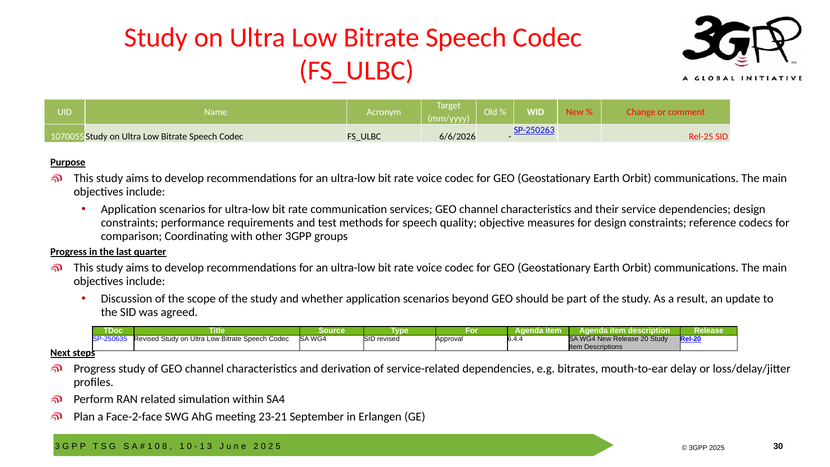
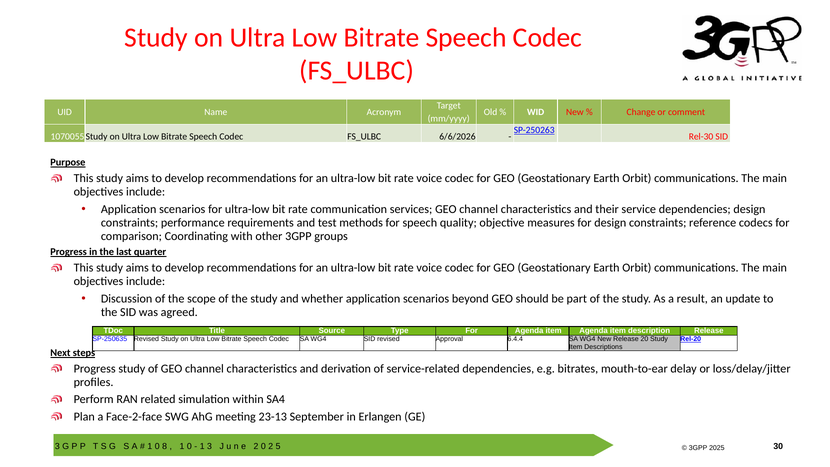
Rel-25: Rel-25 -> Rel-30 (701, 136)
23-21: 23-21 -> 23-13 (273, 417)
